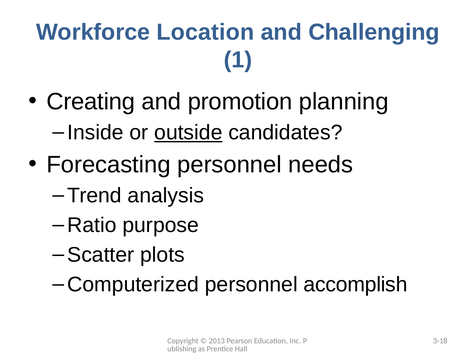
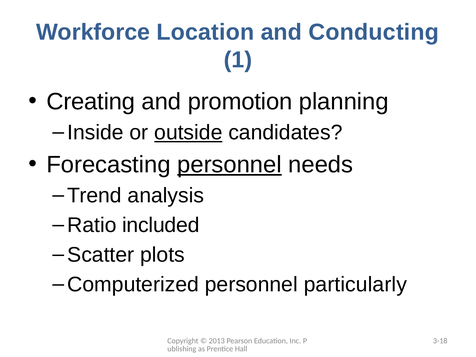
Challenging: Challenging -> Conducting (374, 32)
personnel underline: none -> present (229, 165)
purpose: purpose -> included (161, 225)
accomplish: accomplish -> particularly (355, 285)
